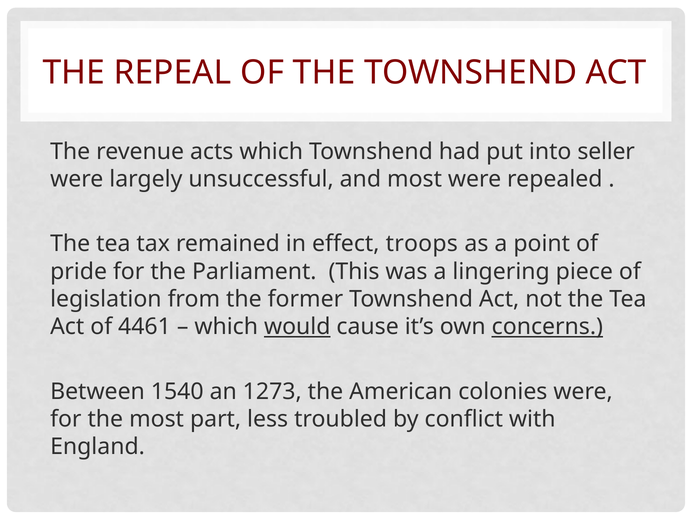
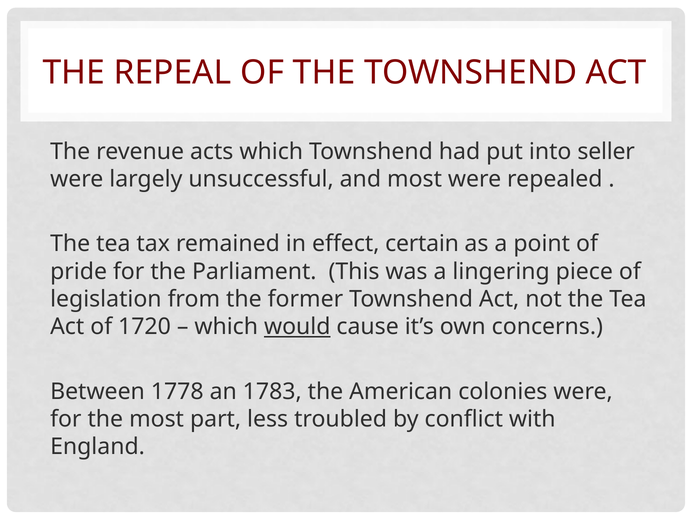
troops: troops -> certain (422, 244)
4461: 4461 -> 1720 (144, 327)
concerns underline: present -> none (547, 327)
1540: 1540 -> 1778 (177, 391)
1273: 1273 -> 1783 (272, 391)
